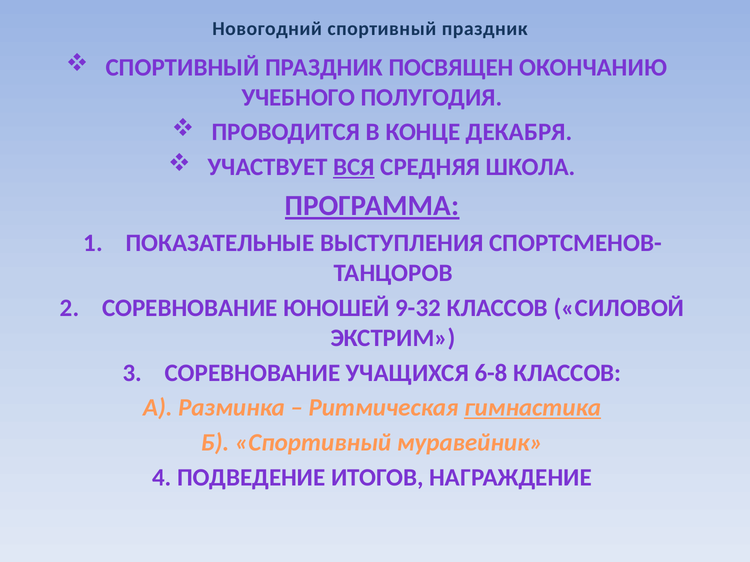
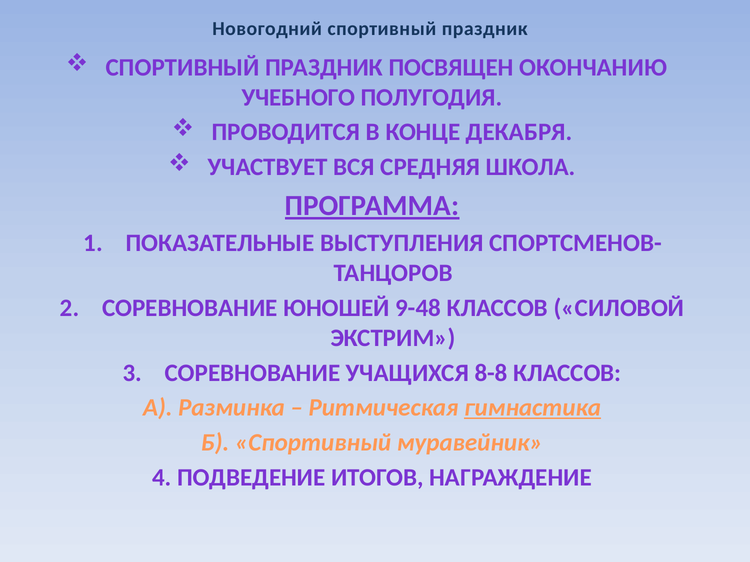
ВСЯ underline: present -> none (354, 167)
9-32: 9-32 -> 9-48 (418, 308)
6-8: 6-8 -> 8-8 (491, 373)
